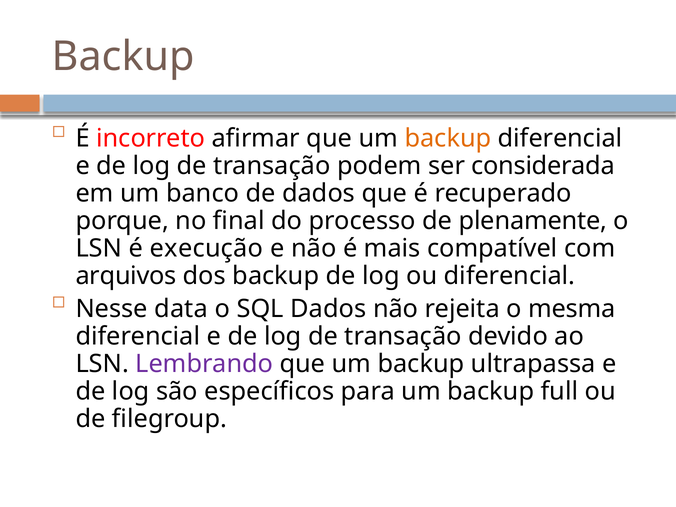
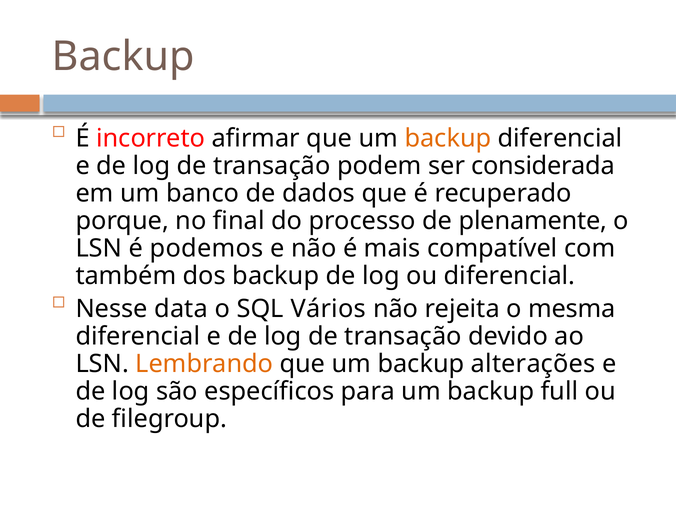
execução: execução -> podemos (207, 248)
arquivos: arquivos -> também (126, 276)
SQL Dados: Dados -> Vários (328, 309)
Lembrando colour: purple -> orange (204, 364)
ultrapassa: ultrapassa -> alterações (533, 364)
